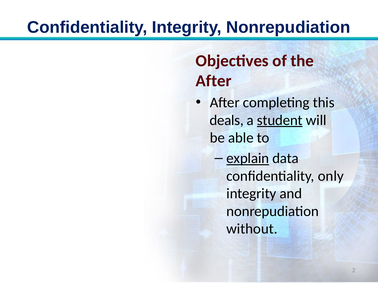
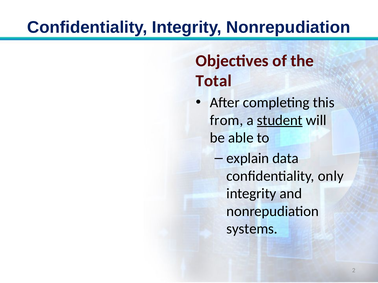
After: After -> Total (214, 81)
deals: deals -> from (227, 120)
explain underline: present -> none (248, 159)
without: without -> systems (252, 229)
